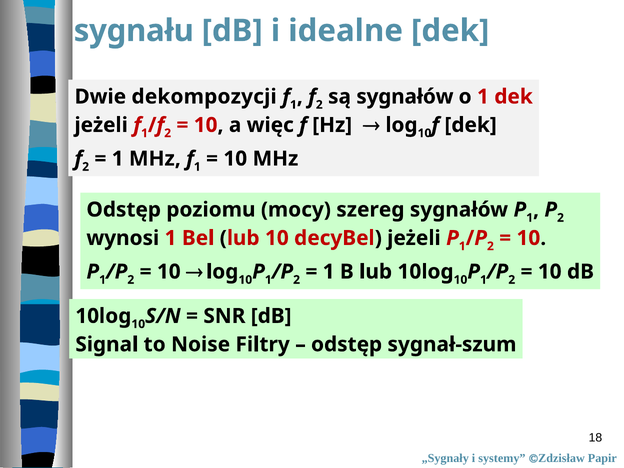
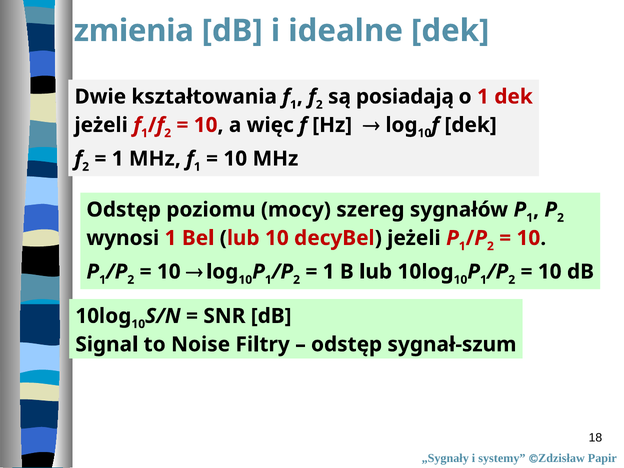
sygnału: sygnału -> zmienia (134, 31)
dekompozycji: dekompozycji -> kształtowania (204, 97)
są sygnałów: sygnałów -> posiadają (405, 97)
